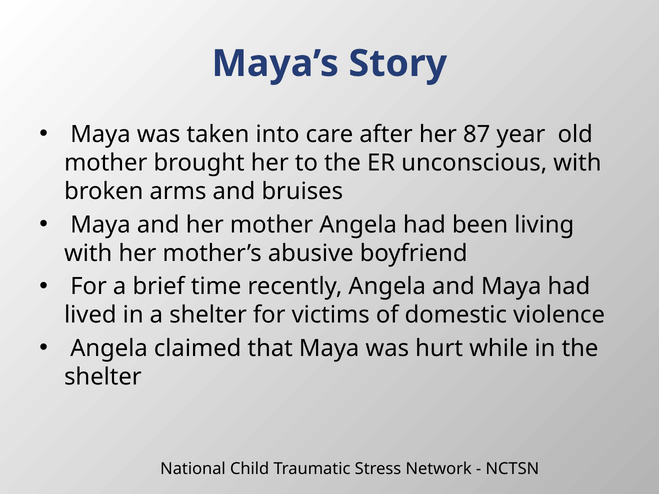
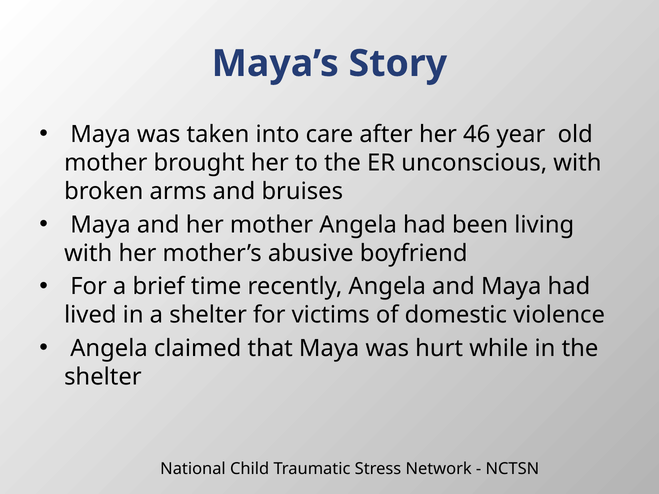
87: 87 -> 46 (477, 135)
